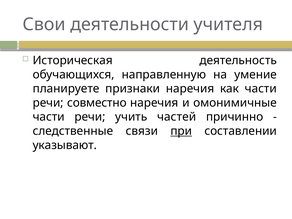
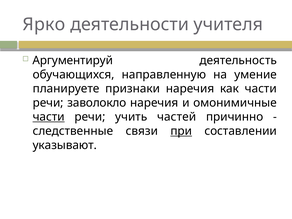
Свои: Свои -> Ярко (44, 24)
Историческая: Историческая -> Аргументируй (73, 60)
совместно: совместно -> заволокло (97, 103)
части underline: none -> present (49, 117)
